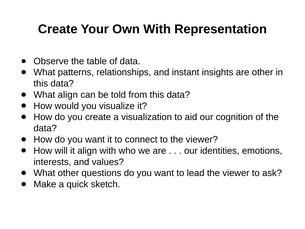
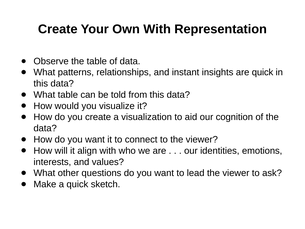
are other: other -> quick (263, 72)
What align: align -> table (68, 95)
